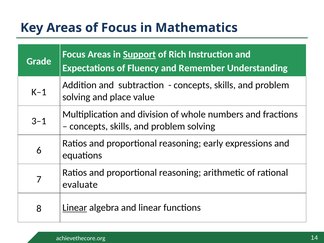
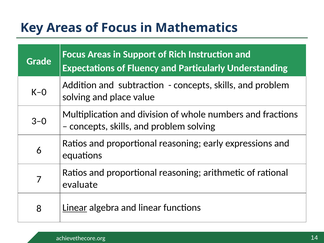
Support underline: present -> none (139, 54)
Remember: Remember -> Particularly (202, 68)
K–1: K–1 -> K–0 (39, 92)
3–1: 3–1 -> 3–0 (39, 121)
